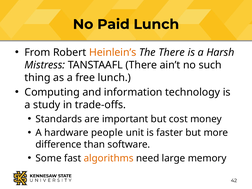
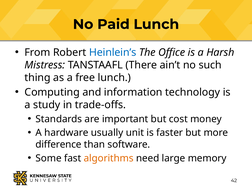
Heinlein’s colour: orange -> blue (113, 52)
The There: There -> Office (172, 52)
people: people -> usually (107, 133)
